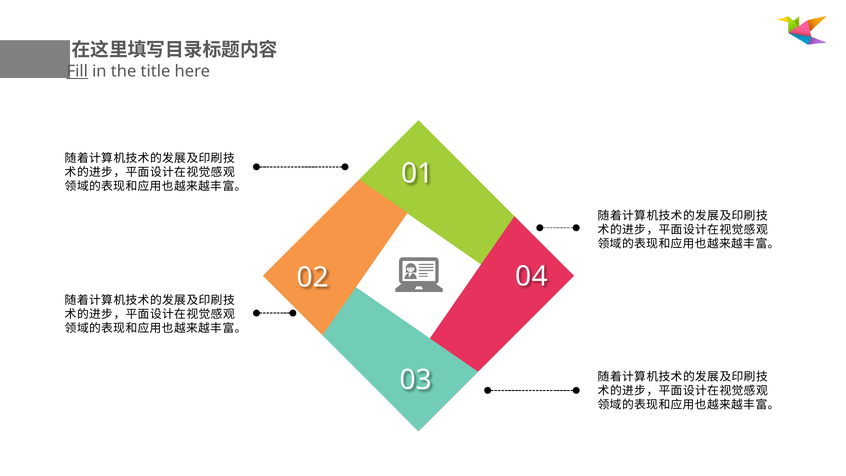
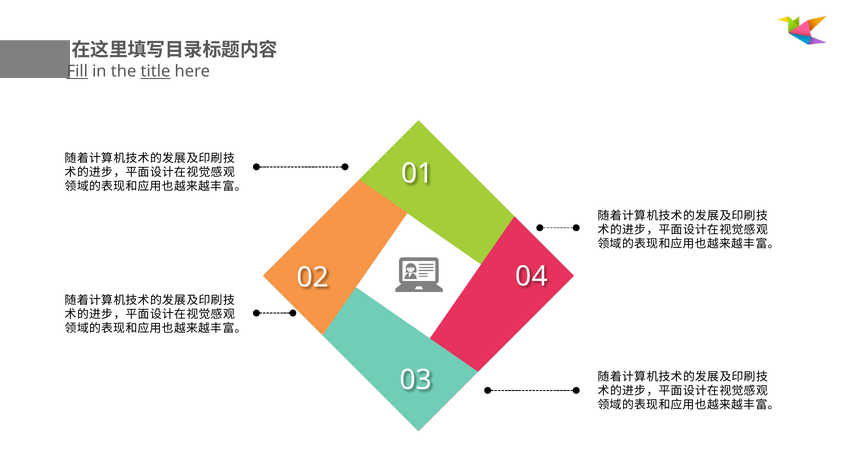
title underline: none -> present (155, 71)
